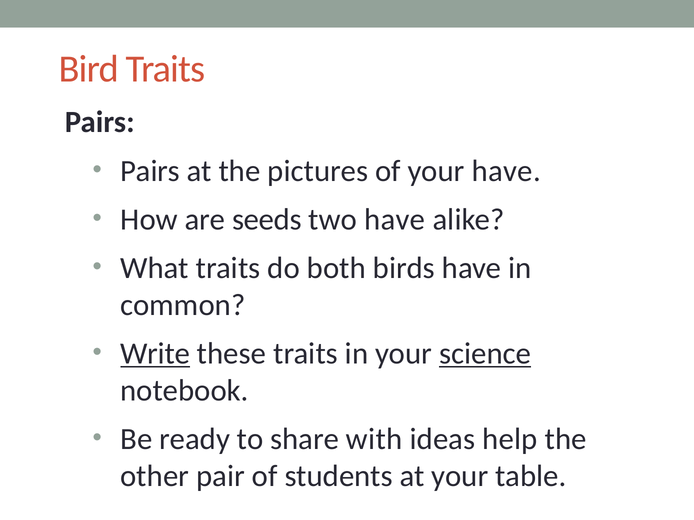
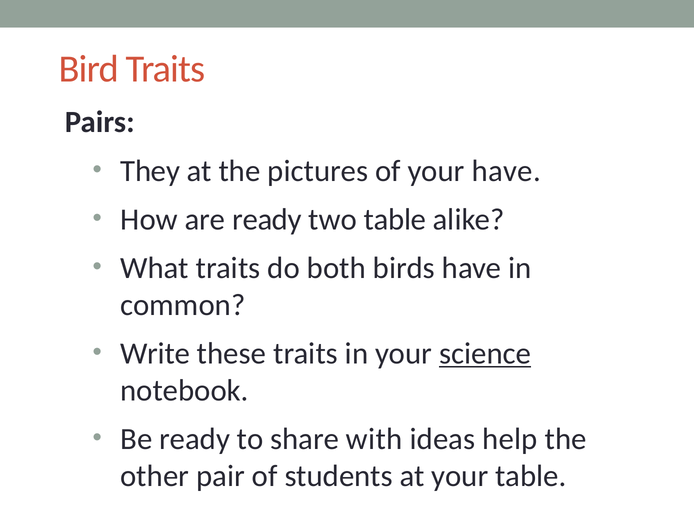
Pairs: Pairs -> They (150, 171)
are seeds: seeds -> ready (267, 220)
two have: have -> table (395, 220)
Write underline: present -> none (155, 354)
